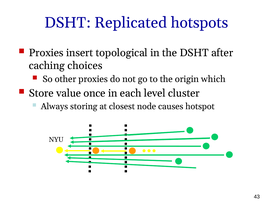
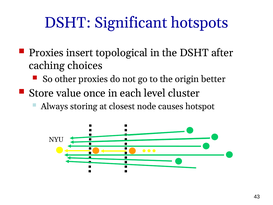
Replicated: Replicated -> Significant (131, 23)
which: which -> better (213, 79)
